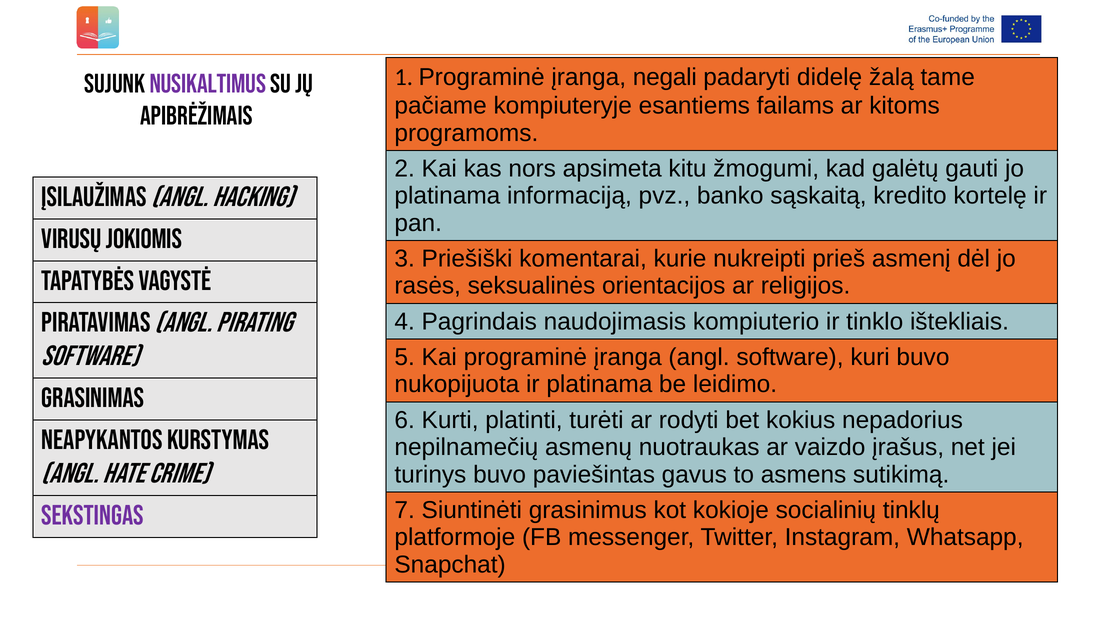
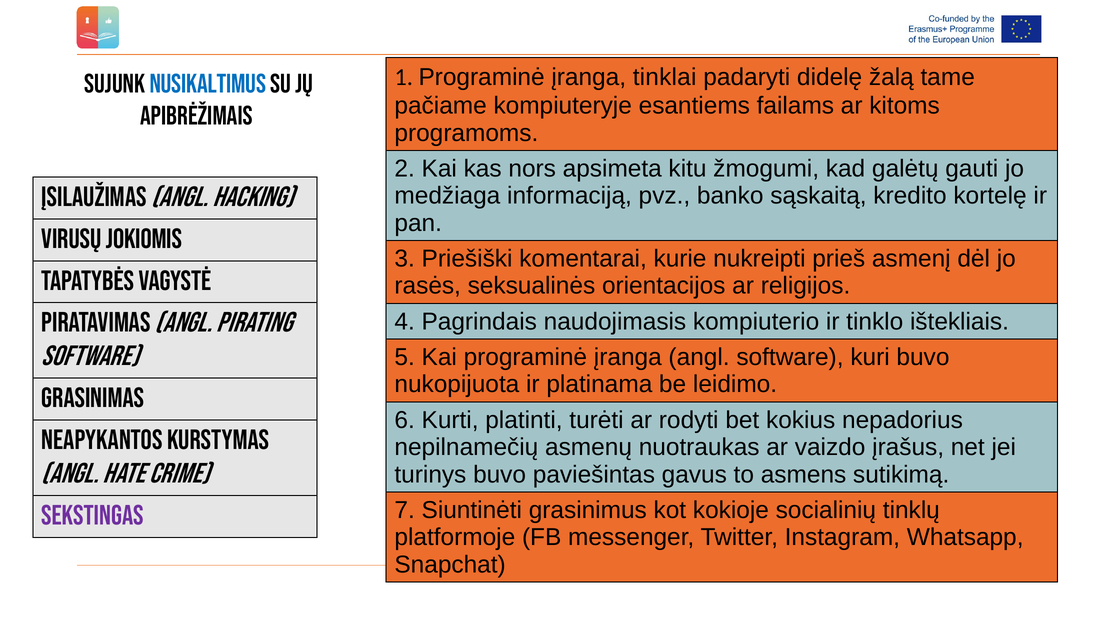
negali: negali -> tinklai (665, 77)
nusikaltimus colour: purple -> blue (208, 84)
platinama: platinama -> medžiaga (447, 196)
